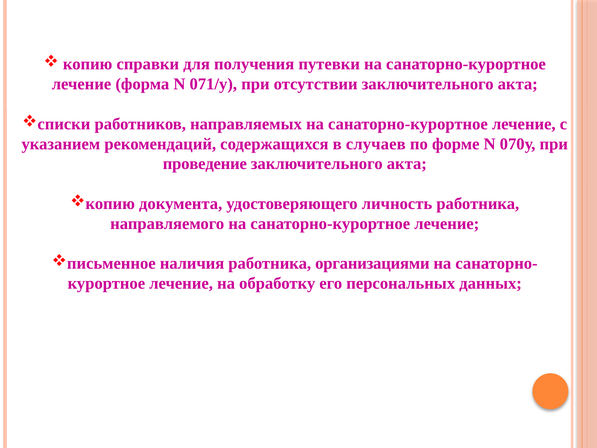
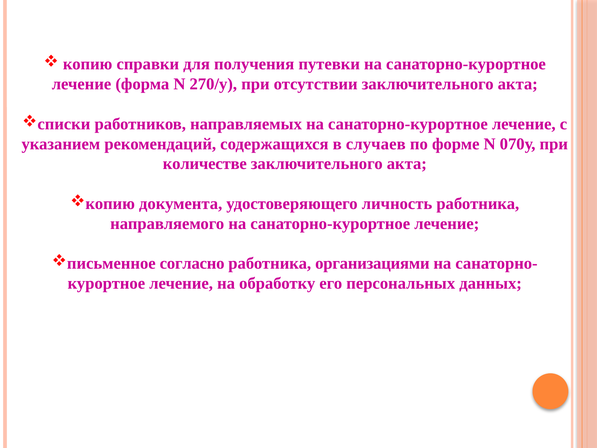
071/у: 071/у -> 270/у (213, 84)
проведение: проведение -> количестве (205, 164)
наличия: наличия -> согласно (192, 263)
